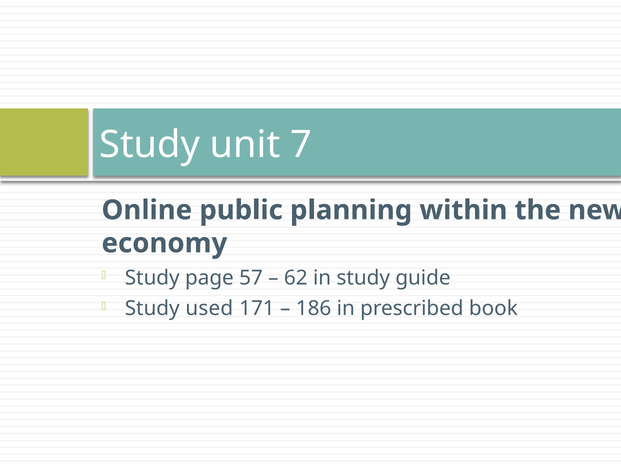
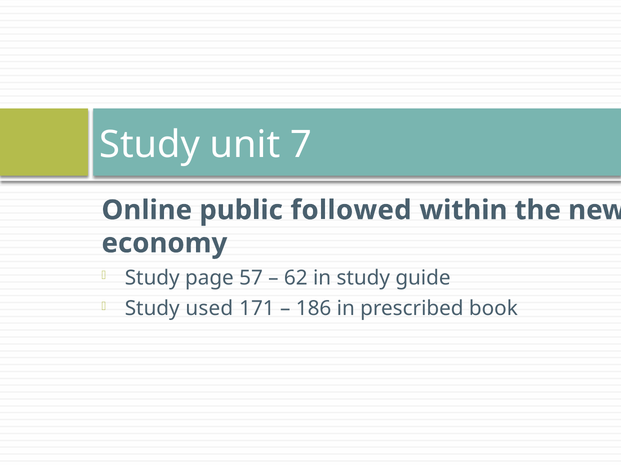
planning: planning -> followed (351, 210)
